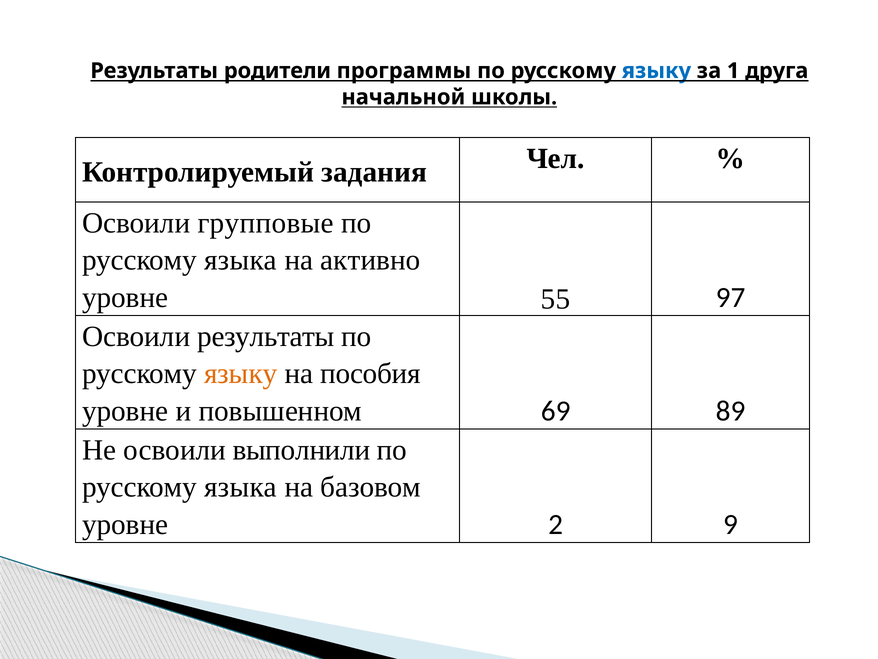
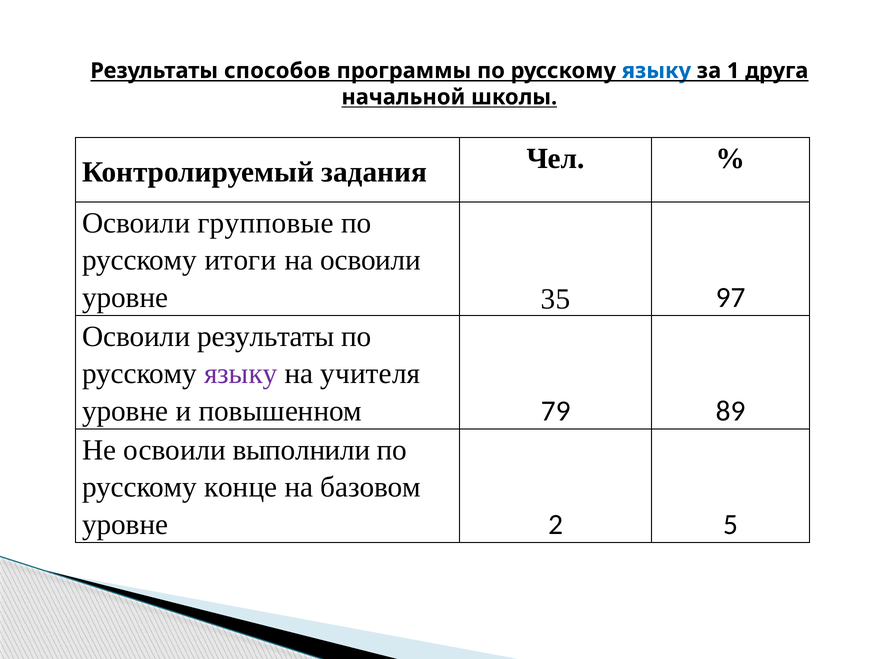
родители: родители -> способов (277, 71)
языка: языка -> итоги (240, 260)
на активно: активно -> освоили (371, 260)
55: 55 -> 35 (556, 299)
языку colour: orange -> purple (241, 373)
пособия: пособия -> учителя (370, 373)
69: 69 -> 79 (556, 411)
языка: языка -> конце (241, 487)
9: 9 -> 5 (731, 524)
